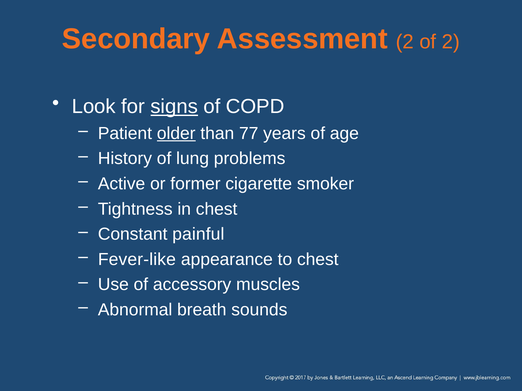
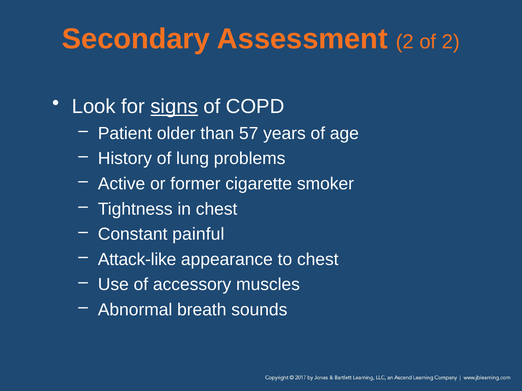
older underline: present -> none (176, 133)
77: 77 -> 57 (249, 133)
Fever-like: Fever-like -> Attack-like (137, 260)
